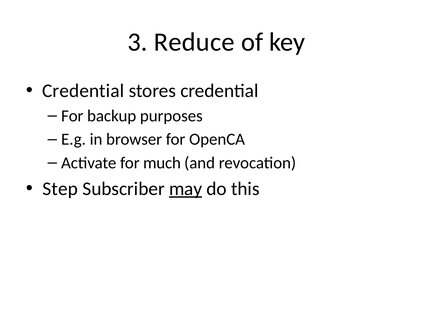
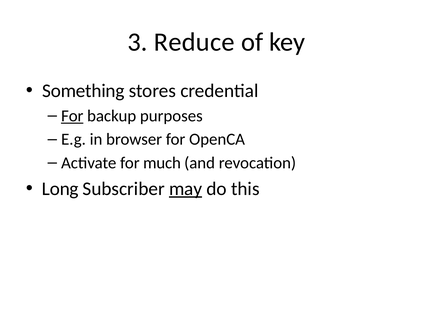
Credential: Credential -> Something (83, 91)
For underline: none -> present (72, 116)
Step: Step -> Long (60, 189)
